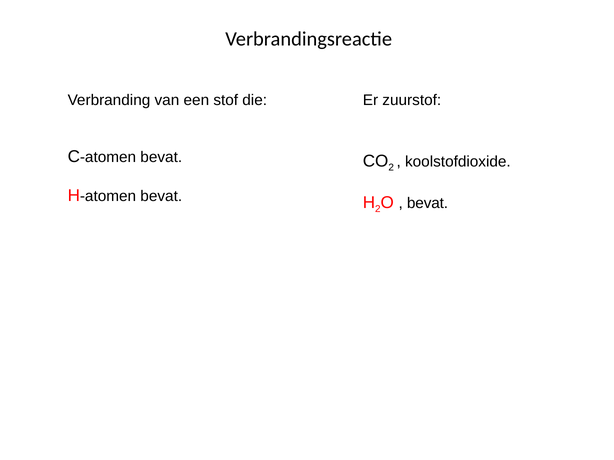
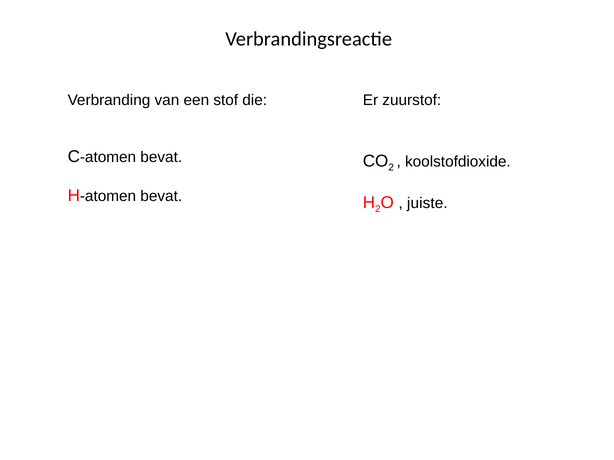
bevat: bevat -> juiste (427, 203)
